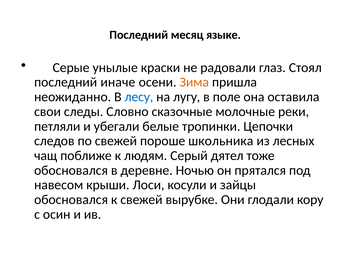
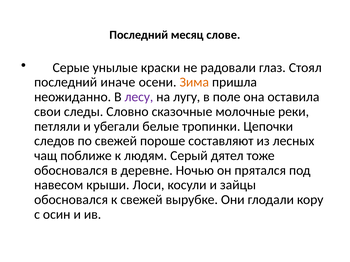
языке: языке -> слове (223, 35)
лесу colour: blue -> purple (139, 97)
школьника: школьника -> составляют (221, 141)
